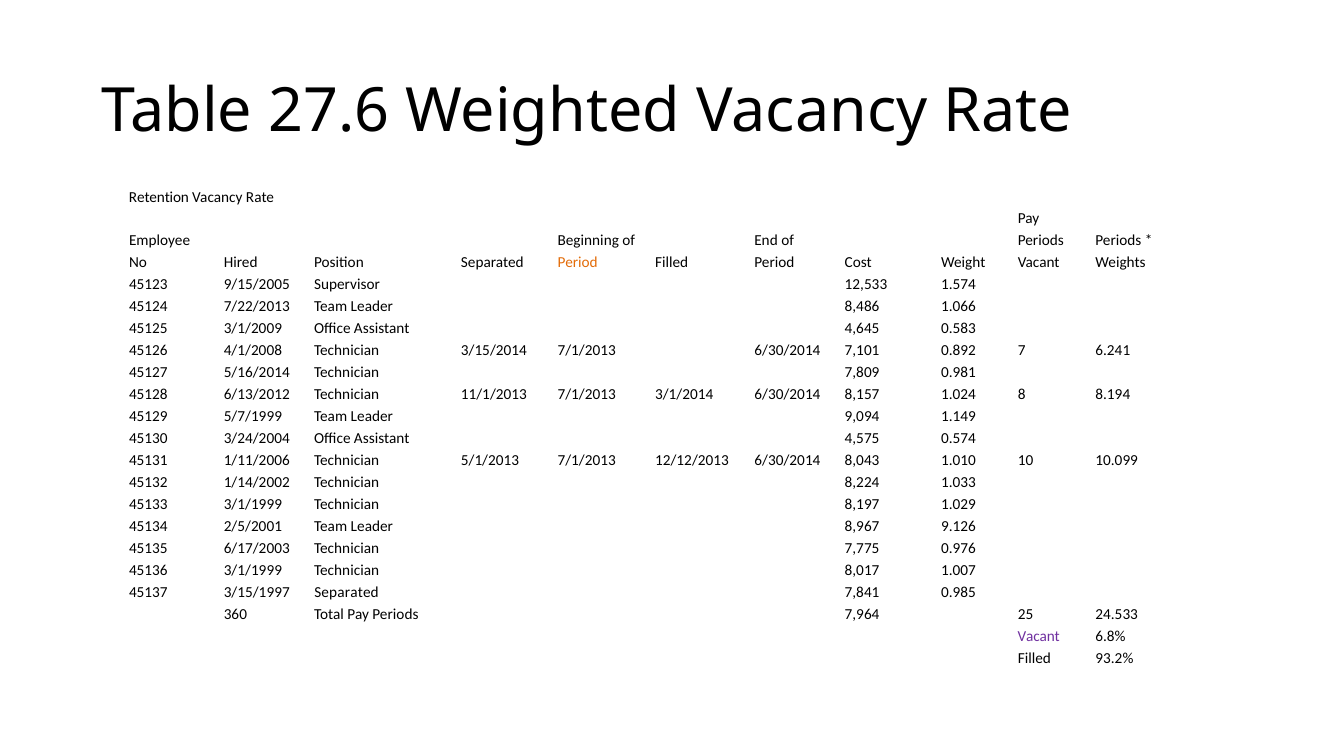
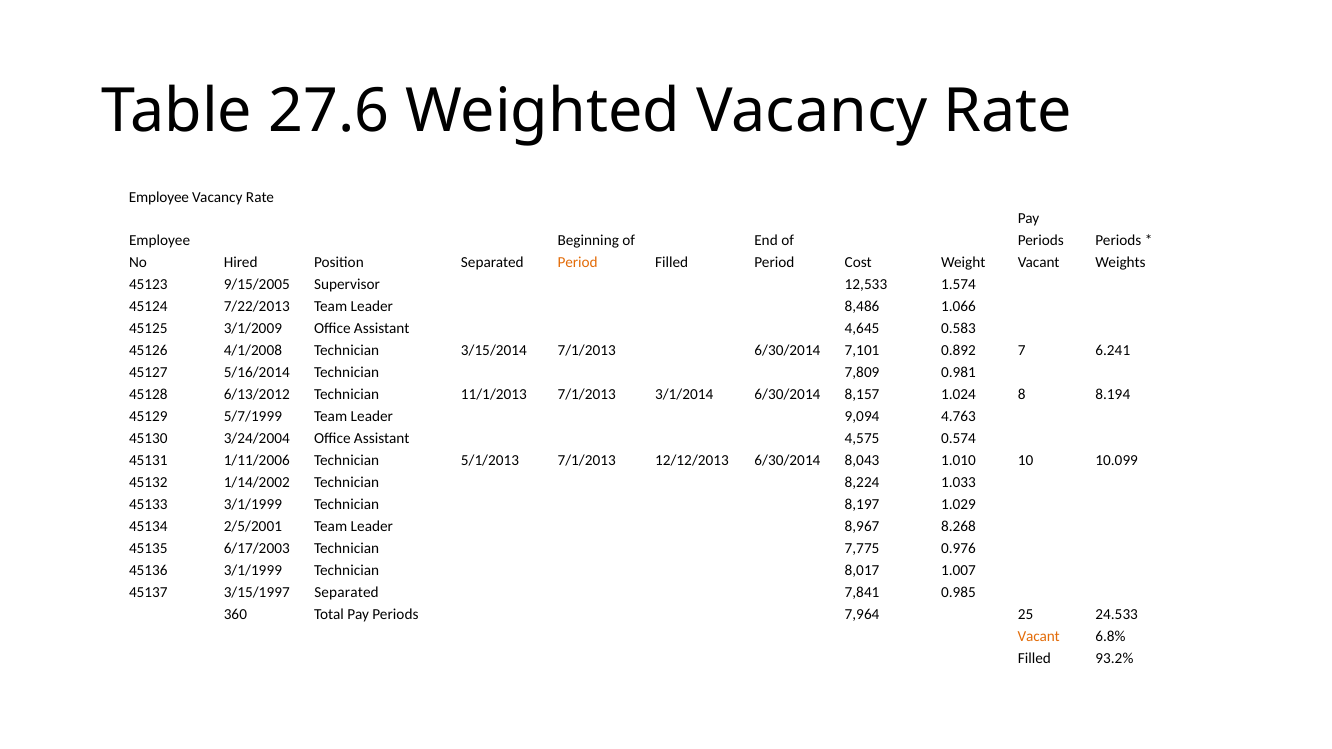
Retention: Retention -> Employee (159, 197)
1.149: 1.149 -> 4.763 (959, 416)
9.126: 9.126 -> 8.268 (959, 526)
Vacant colour: purple -> orange (1039, 637)
